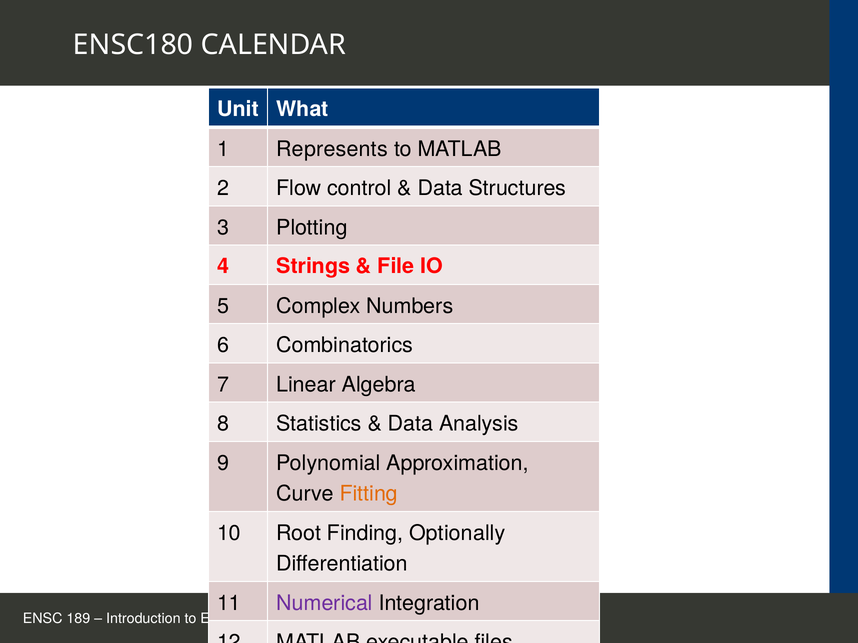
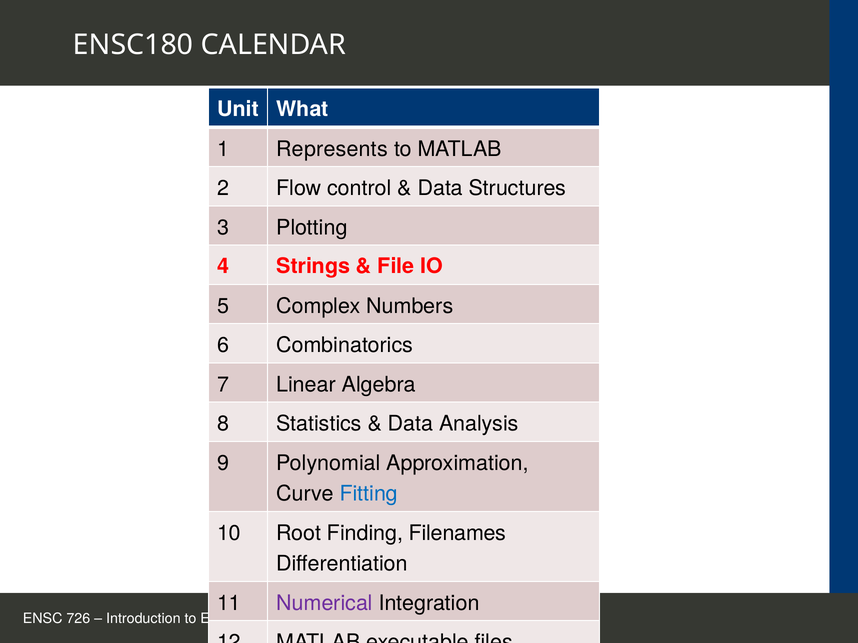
Fitting colour: orange -> blue (369, 494)
Optionally: Optionally -> Filenames (458, 533)
189: 189 -> 726 (78, 619)
